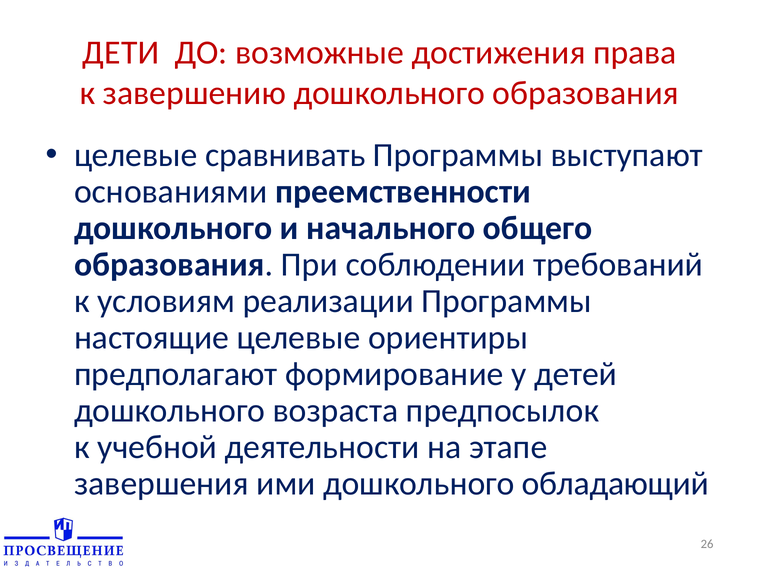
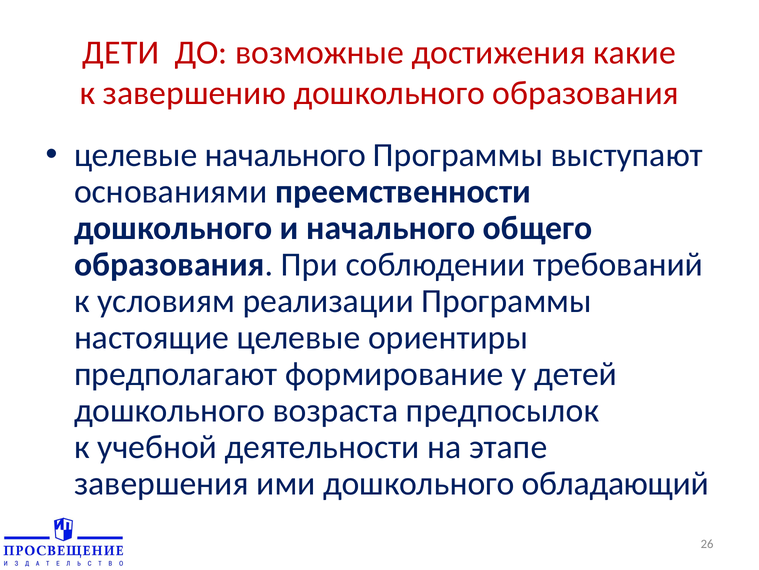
права: права -> какие (635, 52)
целевые сравнивать: сравнивать -> начального (285, 155)
